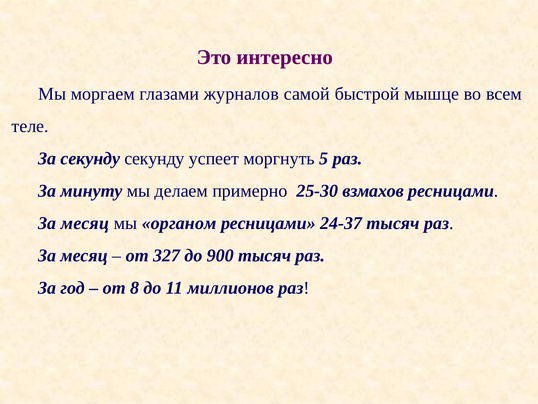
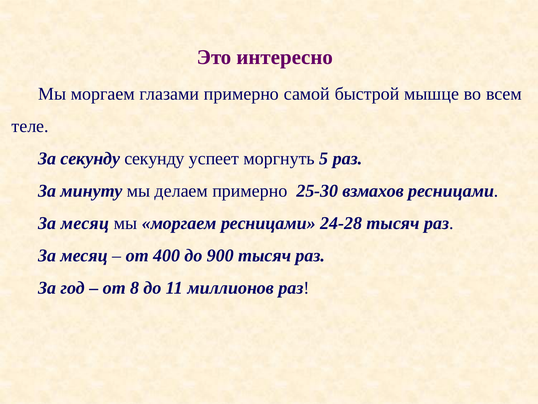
глазами журналов: журналов -> примерно (241, 94)
органом: органом -> моргаем (179, 223)
24-37: 24-37 -> 24-28 (341, 223)
327: 327 -> 400 (167, 255)
